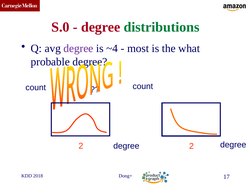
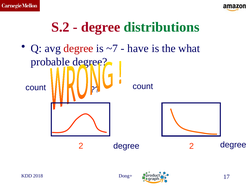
S.0: S.0 -> S.2 (60, 27)
degree colour: purple -> red (78, 48)
~4: ~4 -> ~7 (112, 48)
most: most -> have (138, 48)
